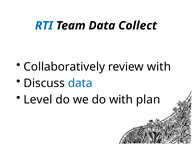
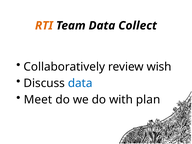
RTI colour: blue -> orange (44, 26)
review with: with -> wish (159, 67)
Level: Level -> Meet (38, 100)
